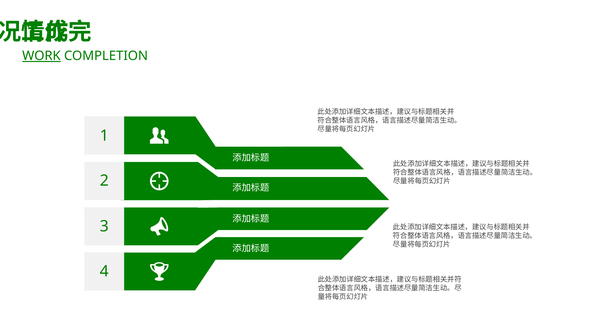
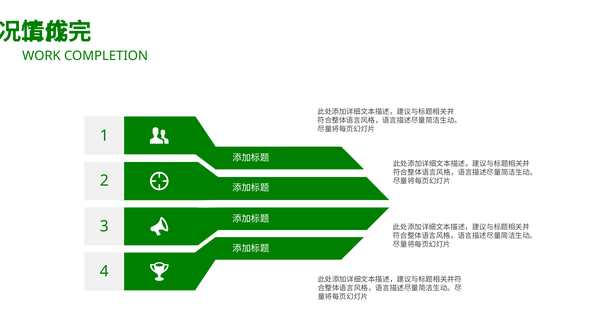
WORK underline: present -> none (41, 56)
